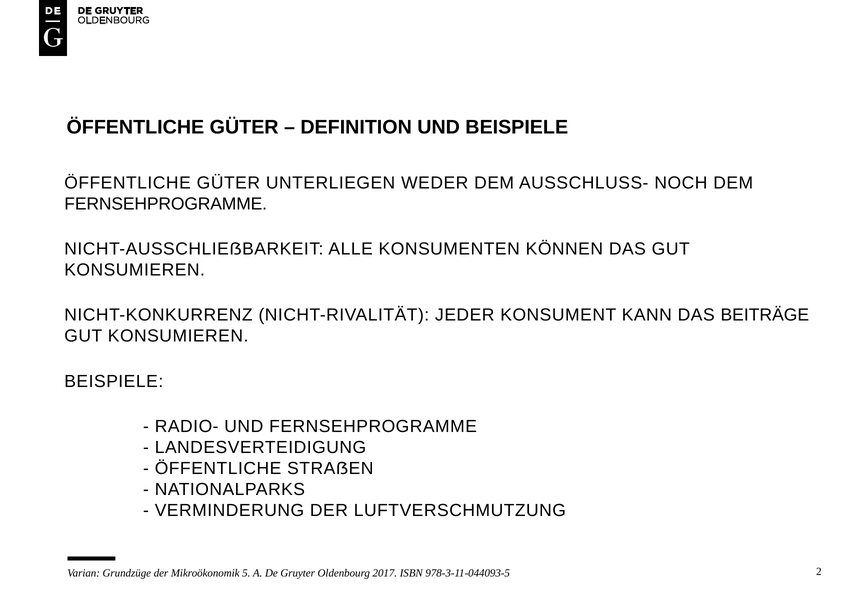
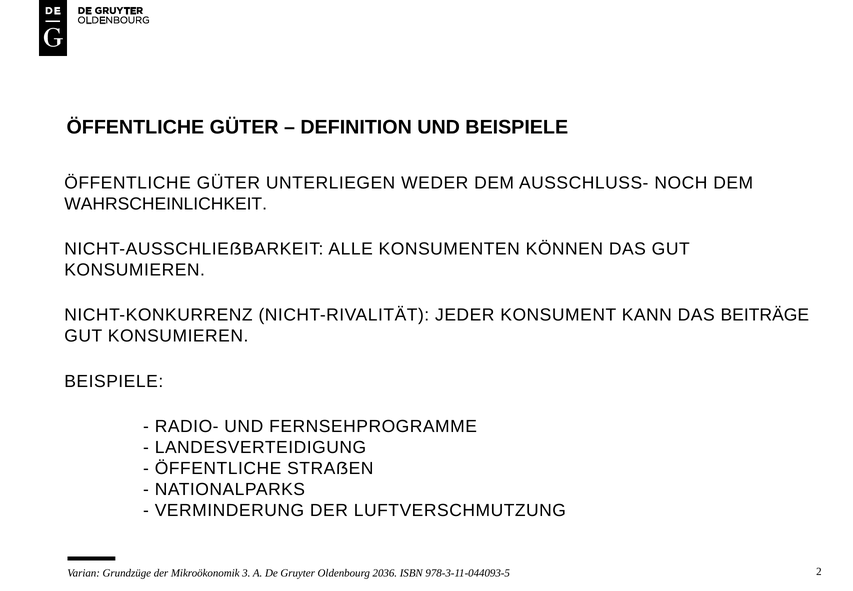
FERNSEHPROGRAMME: FERNSEHPROGRAMME -> WAHRSCHEINLICHKEIT (166, 204)
5: 5 -> 3 (246, 573)
2017: 2017 -> 2036 (385, 573)
